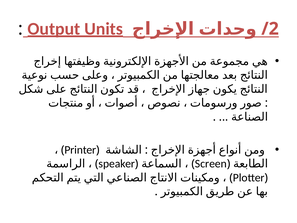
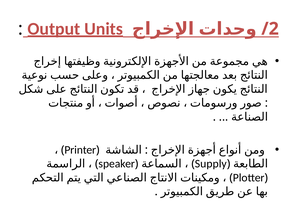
Screen: Screen -> Supply (211, 164)
